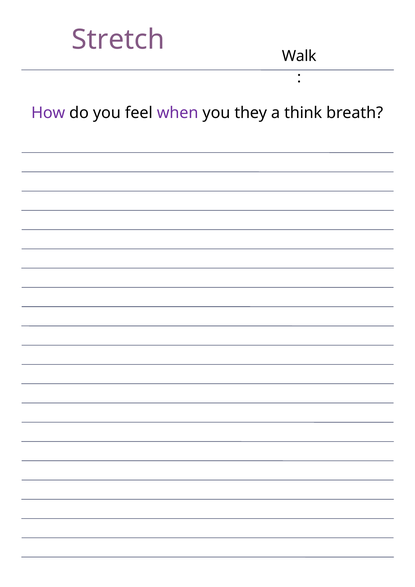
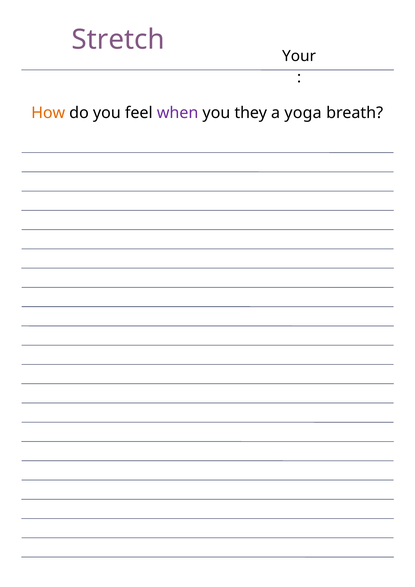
Walk: Walk -> Your (299, 56)
How colour: purple -> orange (48, 113)
think: think -> yoga (303, 113)
